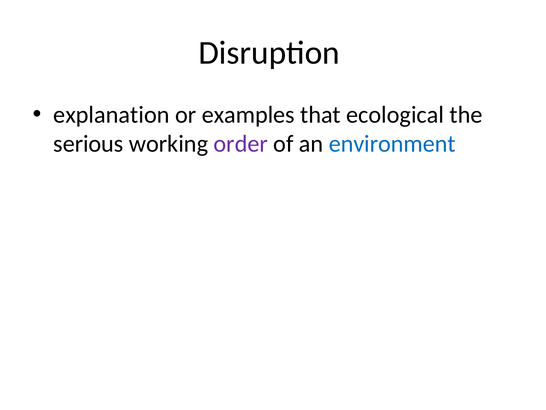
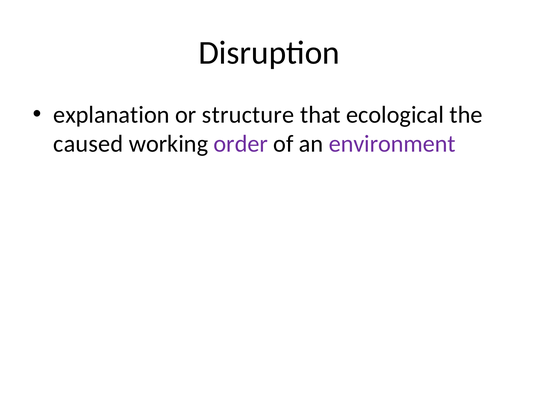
examples: examples -> structure (248, 115)
serious: serious -> caused (88, 144)
environment colour: blue -> purple (392, 144)
